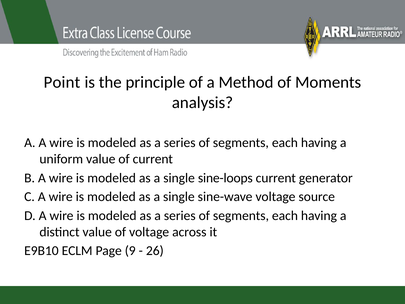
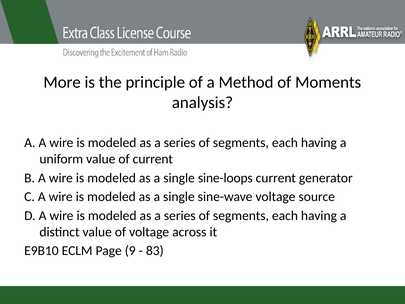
Point: Point -> More (62, 82)
26: 26 -> 83 (155, 251)
